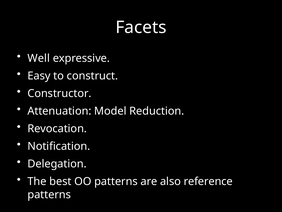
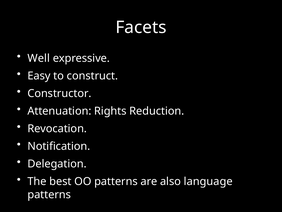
Model: Model -> Rights (110, 111)
reference: reference -> language (208, 181)
